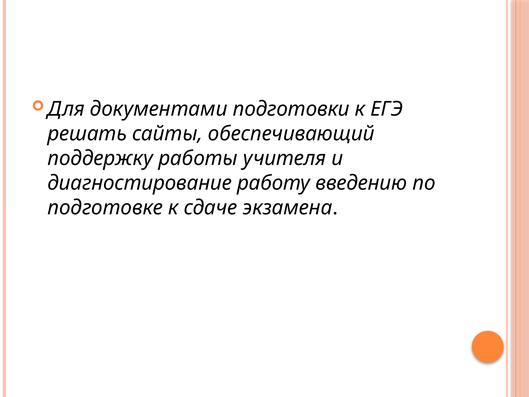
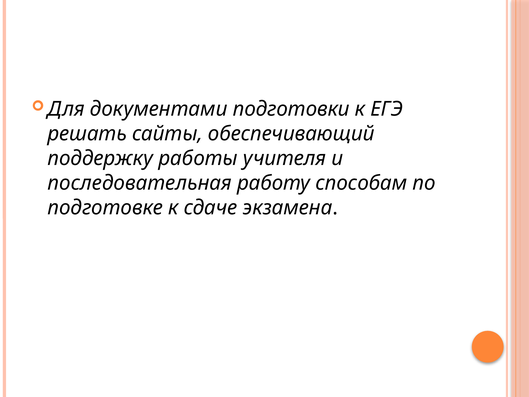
диагностирование: диагностирование -> последовательная (140, 183)
введению: введению -> способам (361, 183)
